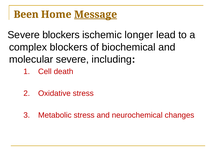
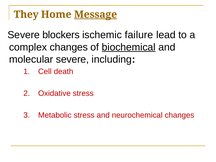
Been: Been -> They (26, 14)
longer: longer -> failure (139, 35)
complex blockers: blockers -> changes (69, 47)
biochemical underline: none -> present (129, 47)
